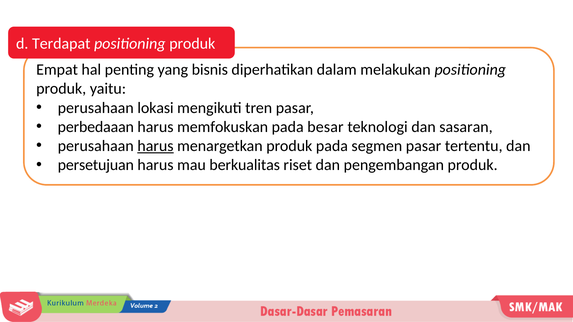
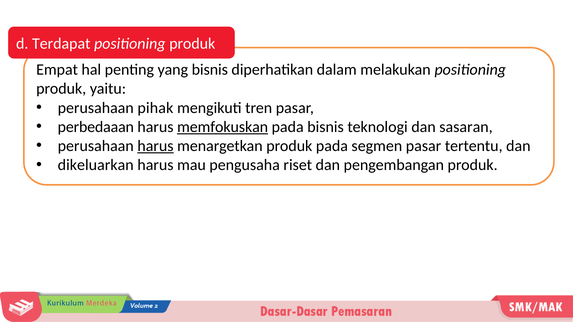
lokasi: lokasi -> pihak (155, 108)
memfokuskan underline: none -> present (223, 127)
pada besar: besar -> bisnis (326, 127)
persetujuan: persetujuan -> dikeluarkan (96, 165)
berkualitas: berkualitas -> pengusaha (245, 165)
